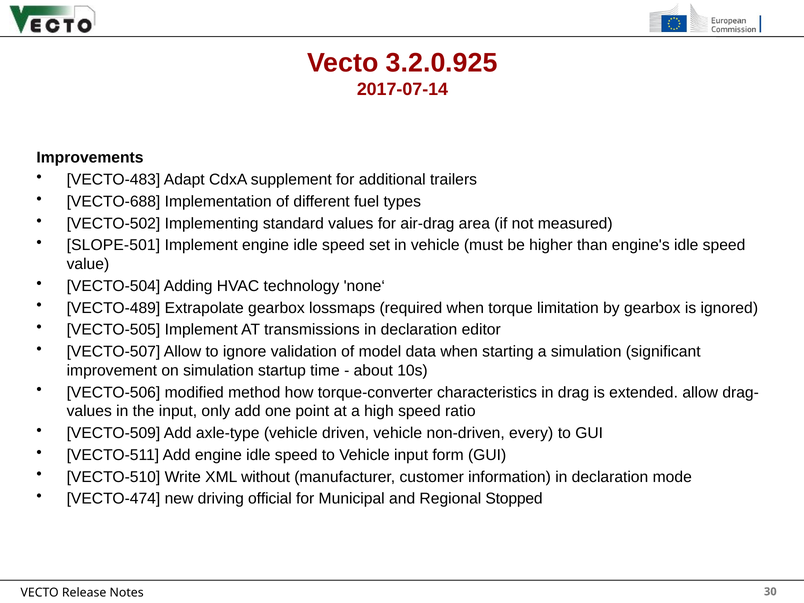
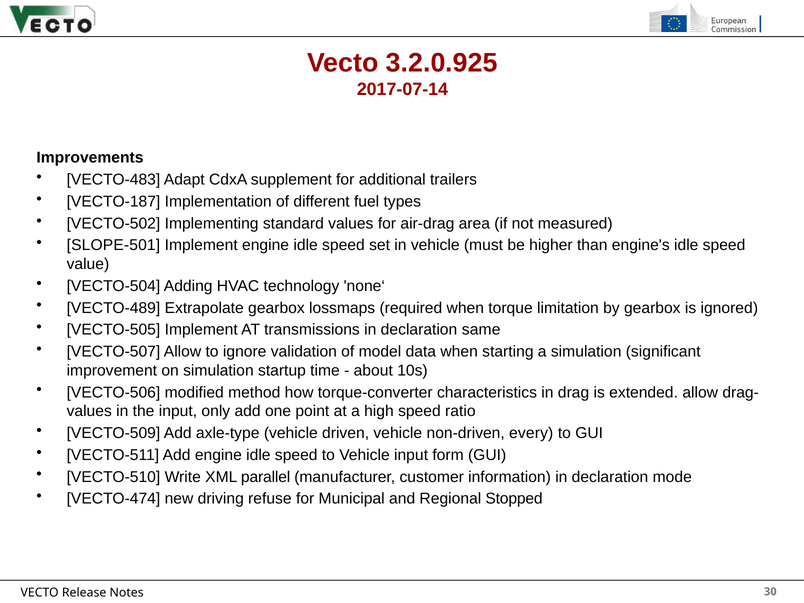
VECTO-688: VECTO-688 -> VECTO-187 (113, 202)
editor: editor -> same (481, 330)
without: without -> parallel (266, 477)
official: official -> refuse (270, 499)
